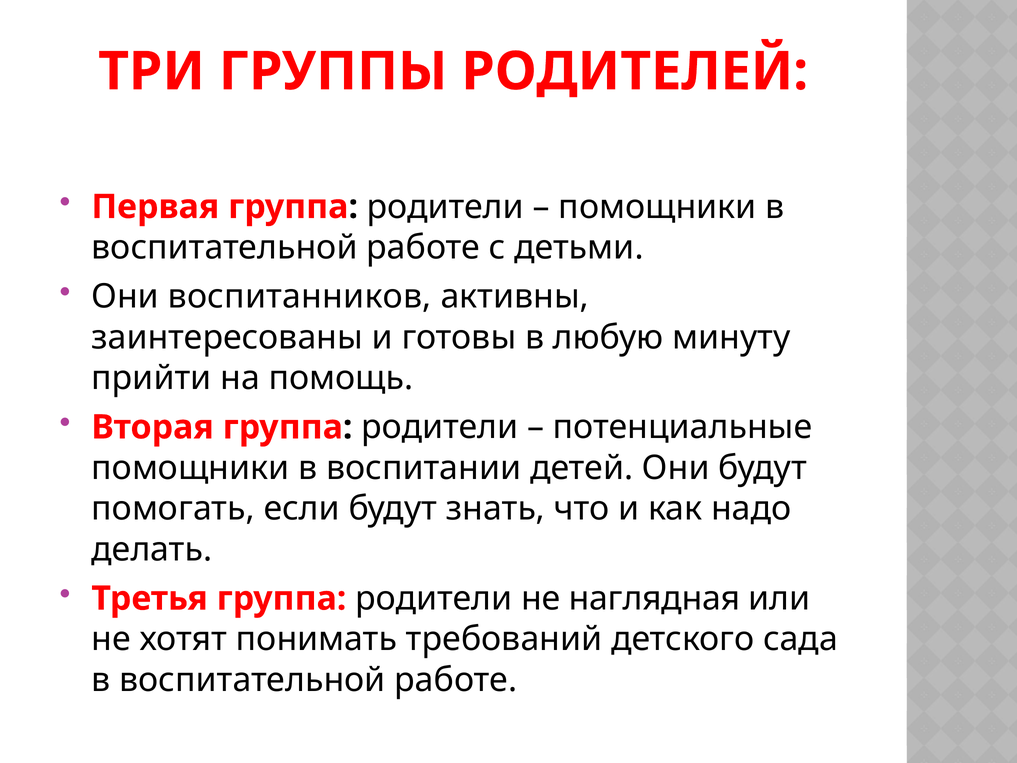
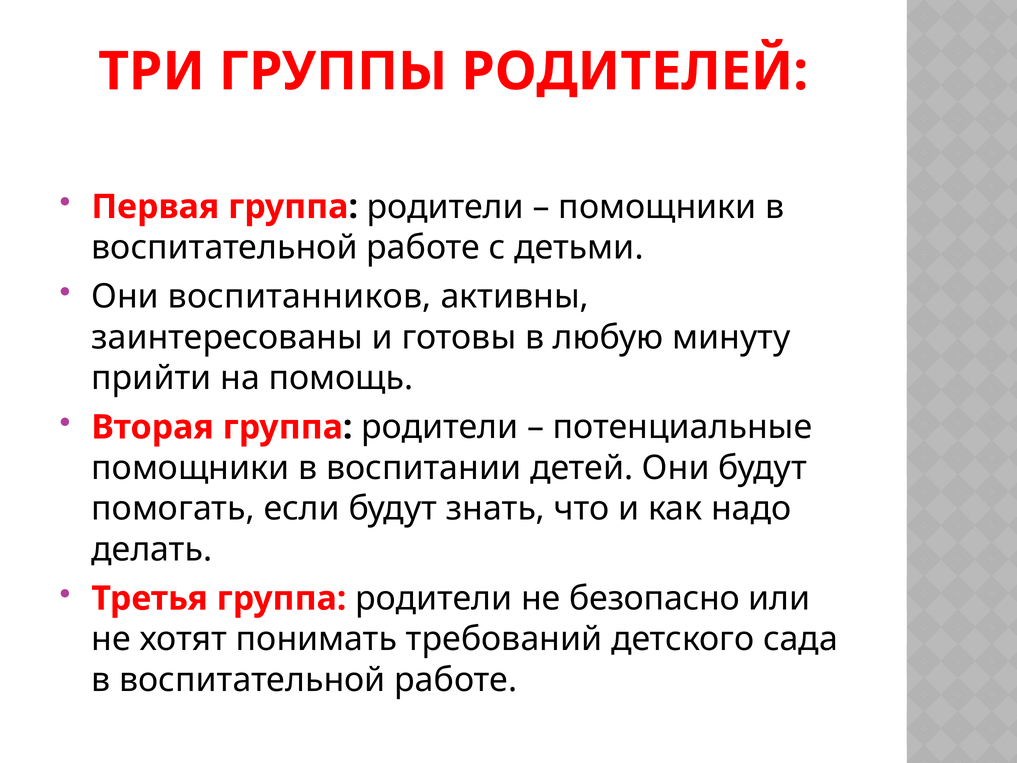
наглядная: наглядная -> безопасно (655, 598)
